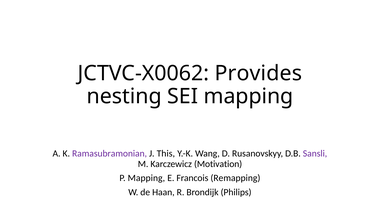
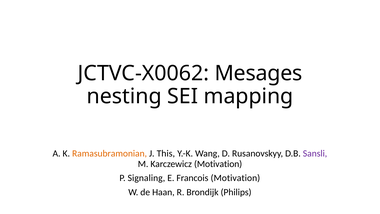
Provides: Provides -> Mesages (258, 73)
Ramasubramonian colour: purple -> orange (110, 153)
P Mapping: Mapping -> Signaling (146, 178)
Francois Remapping: Remapping -> Motivation (235, 178)
